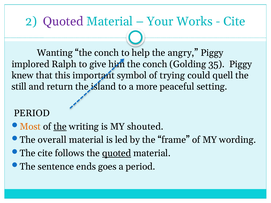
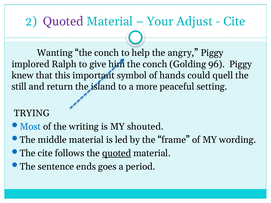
Works: Works -> Adjust (195, 21)
35: 35 -> 96 (217, 64)
trying: trying -> hands (172, 75)
PERIOD: PERIOD -> TRYING (32, 113)
Most colour: orange -> blue (30, 127)
the underline: present -> none (60, 127)
overall: overall -> middle (52, 140)
